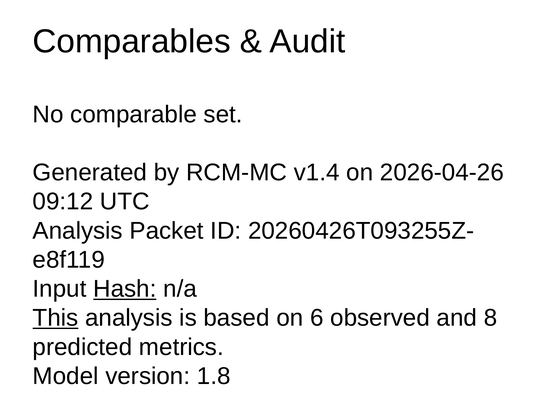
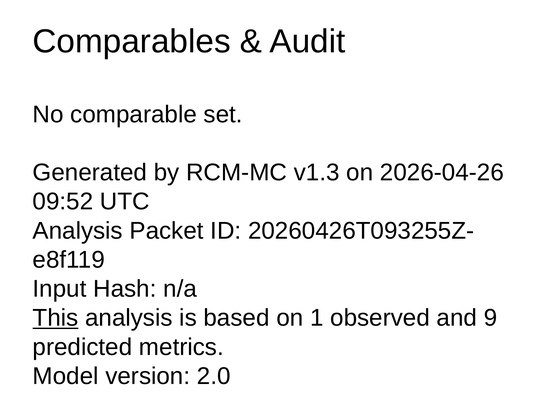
v1.4: v1.4 -> v1.3 (317, 172)
09:12: 09:12 -> 09:52 (63, 202)
Hash underline: present -> none (125, 289)
6: 6 -> 1 (317, 318)
8: 8 -> 9 (491, 318)
1.8: 1.8 -> 2.0 (214, 376)
